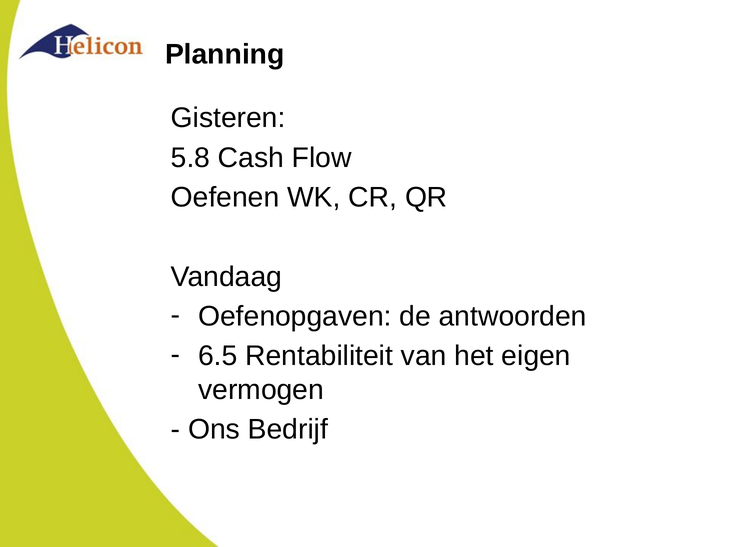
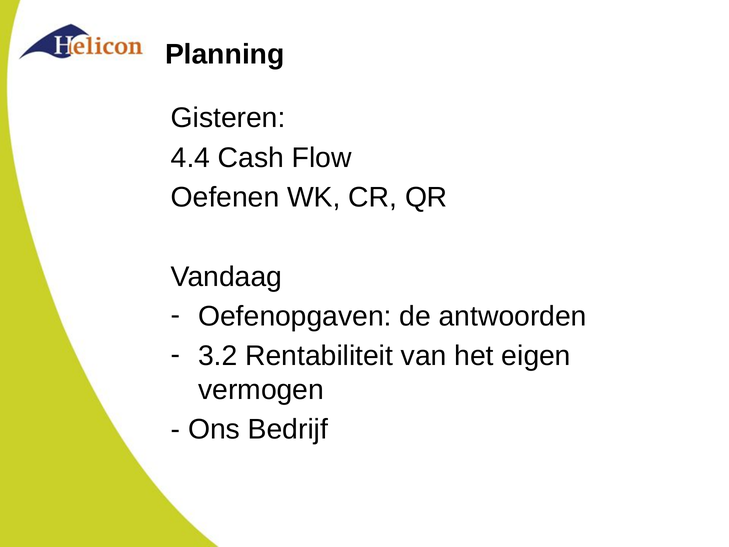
5.8: 5.8 -> 4.4 (191, 158)
6.5: 6.5 -> 3.2 (218, 356)
